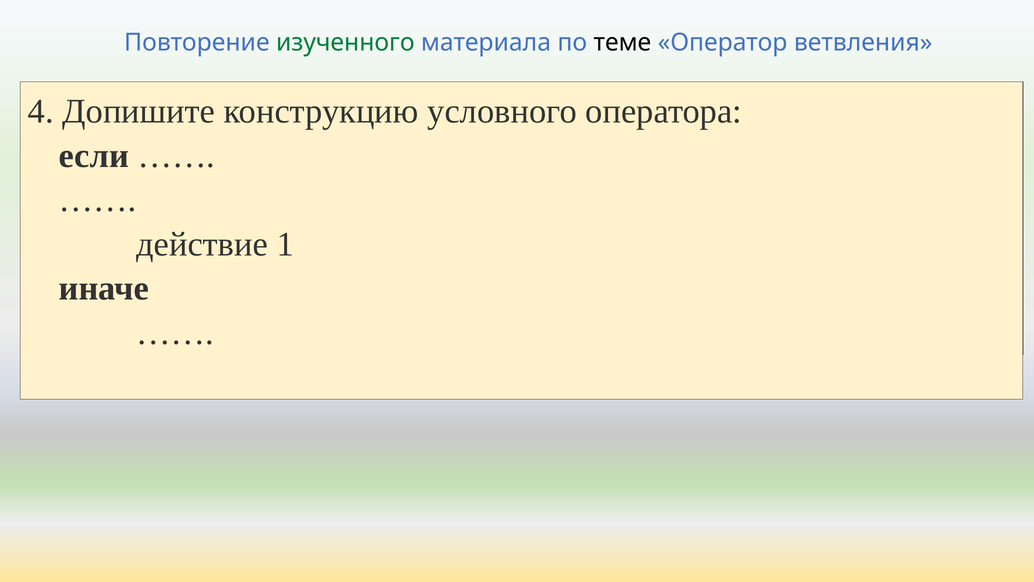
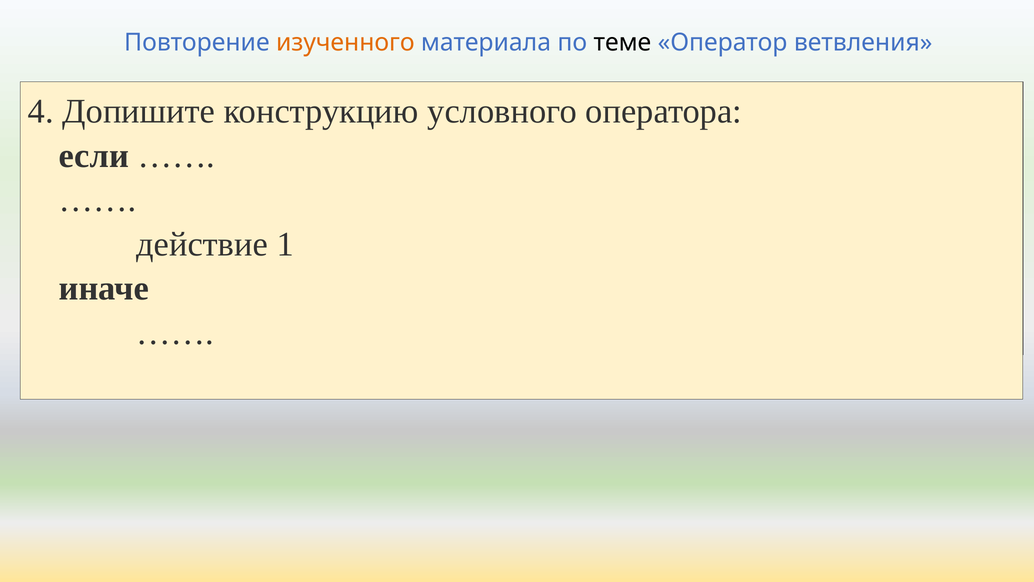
изученного colour: green -> orange (345, 42)
